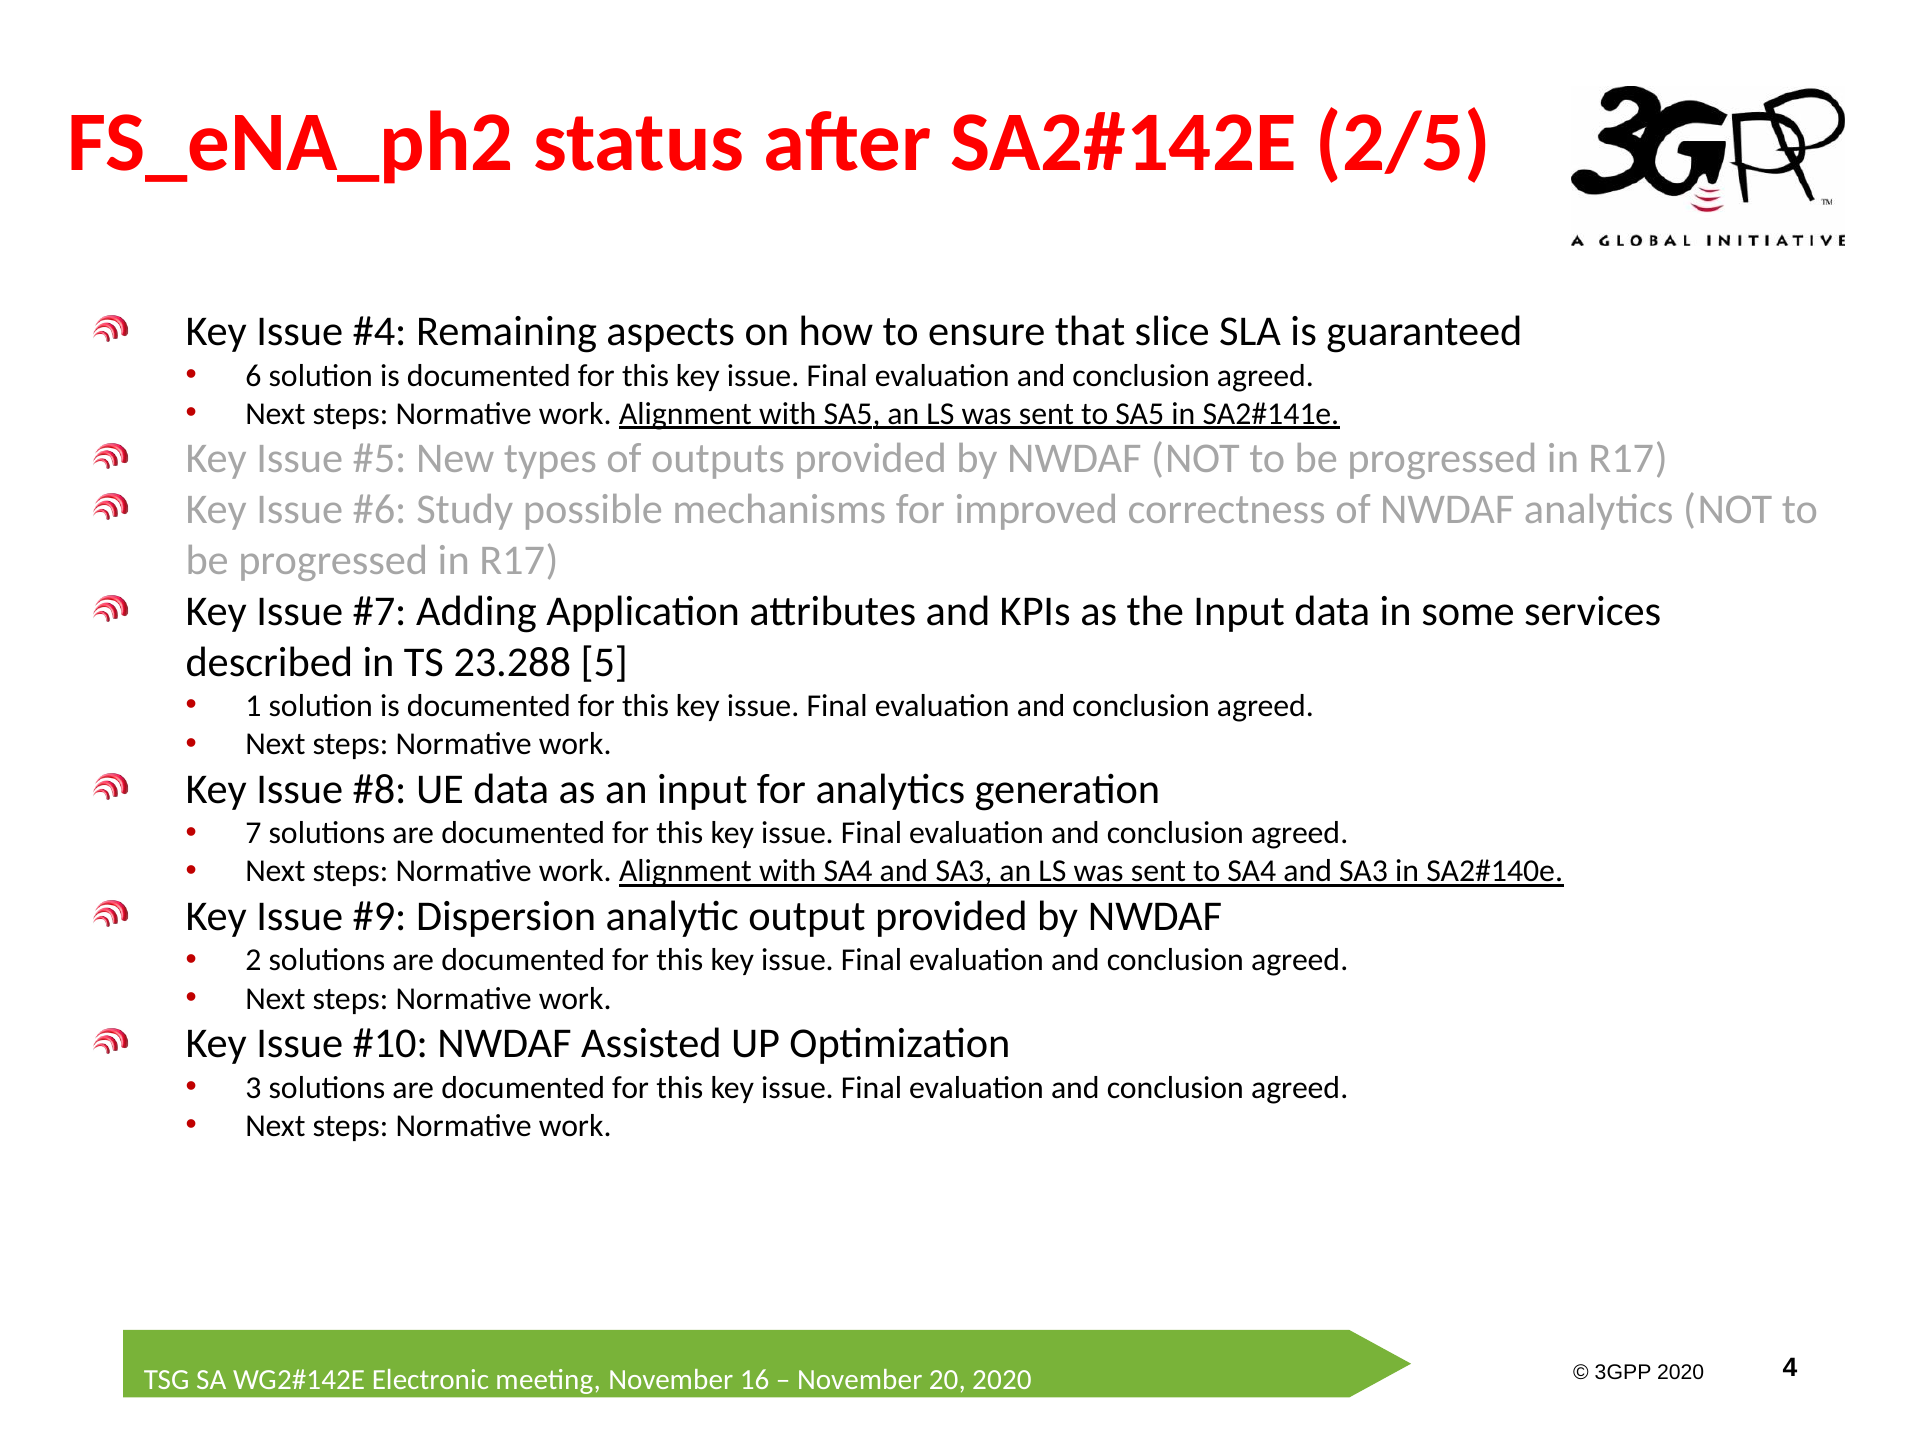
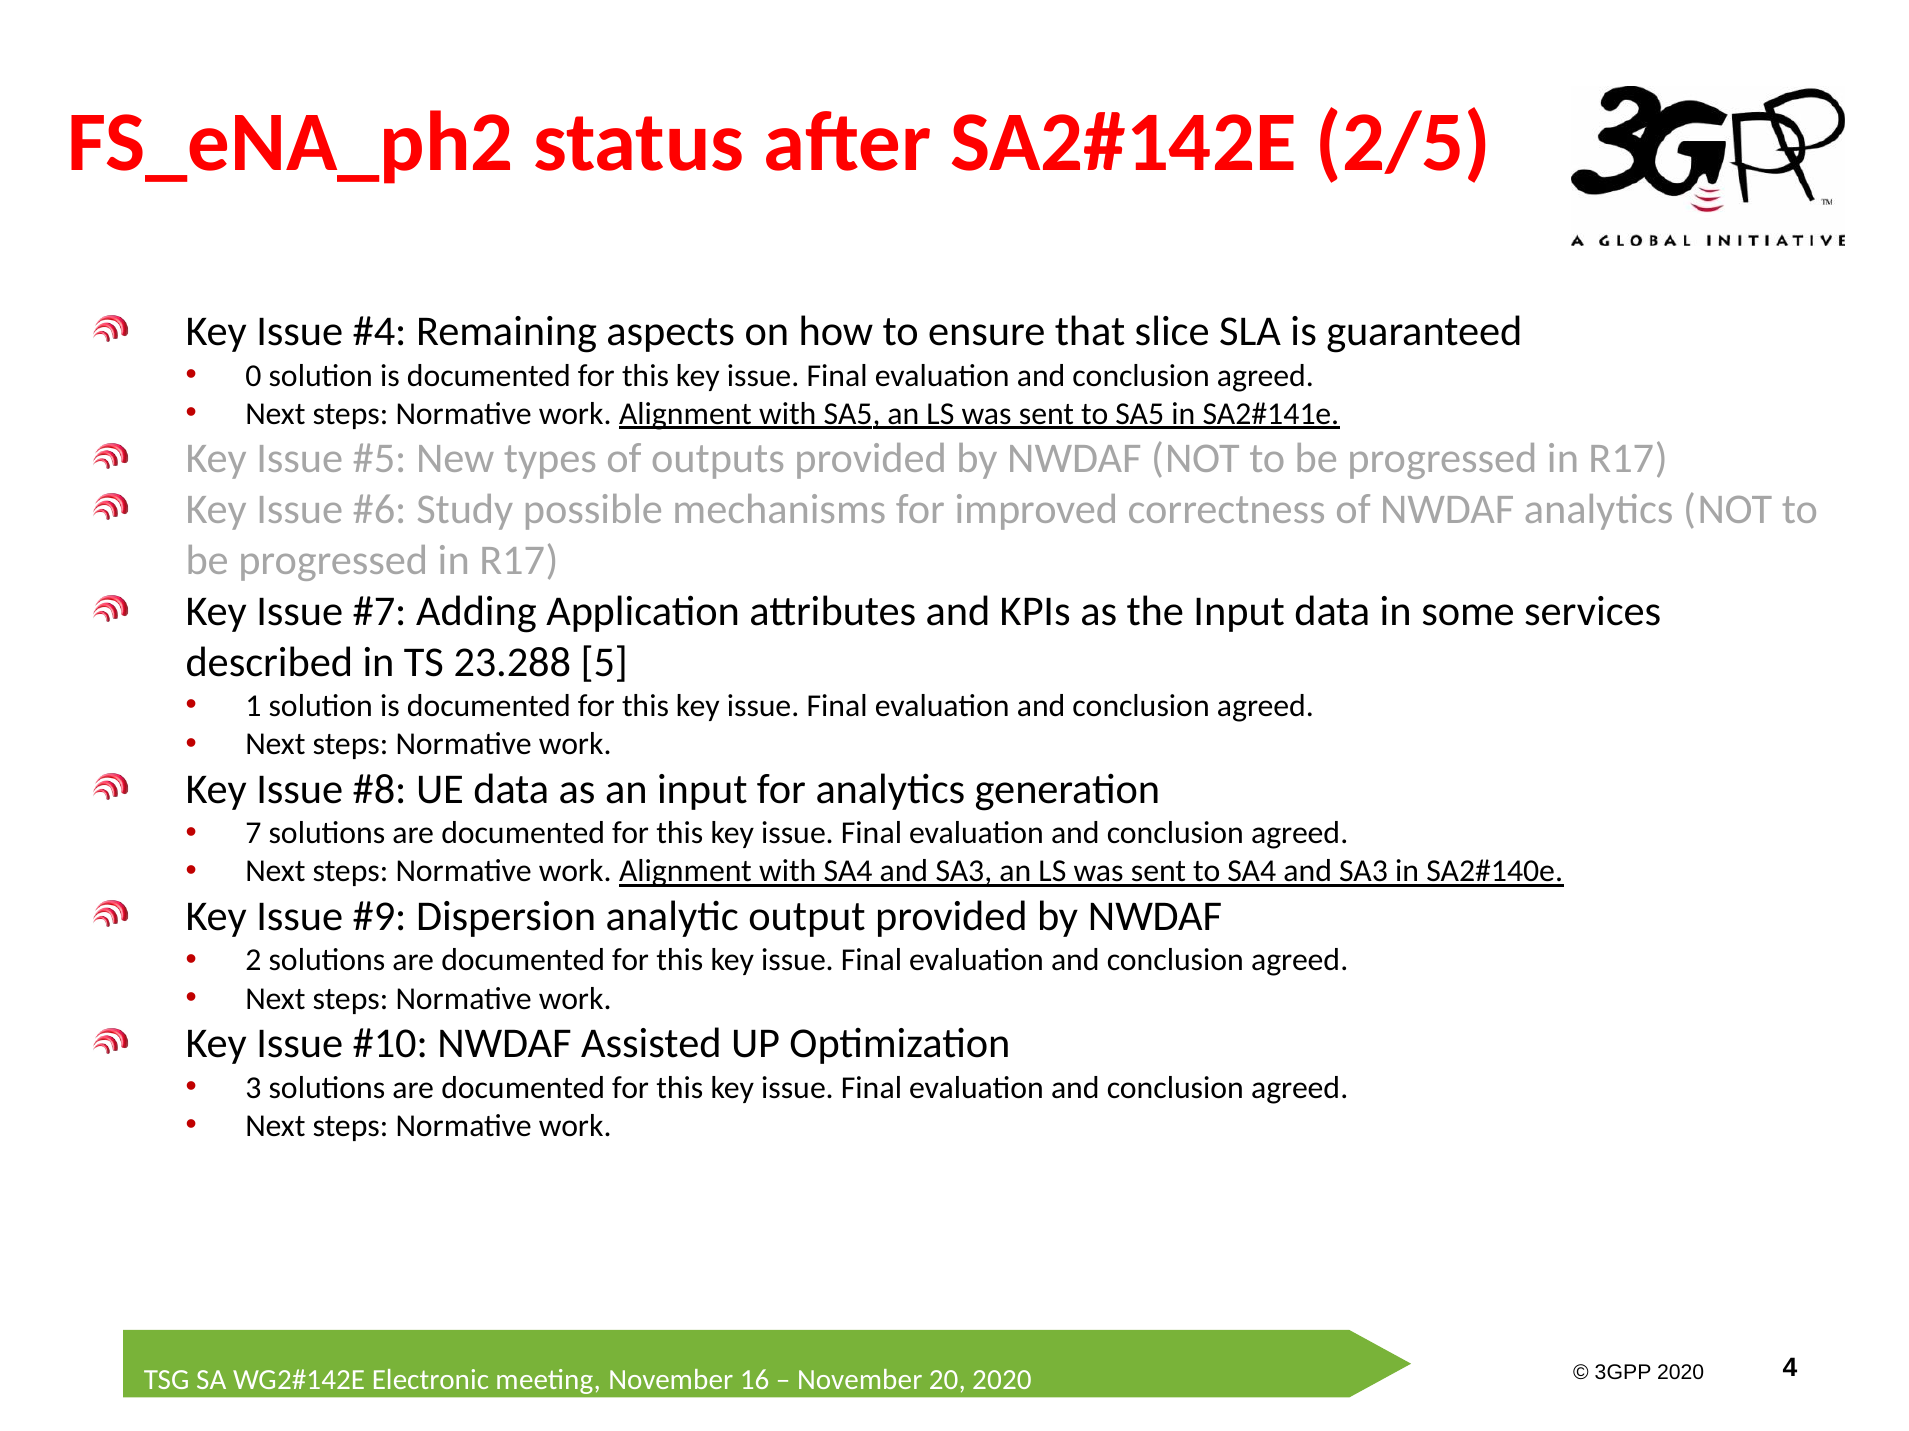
6: 6 -> 0 (253, 376)
